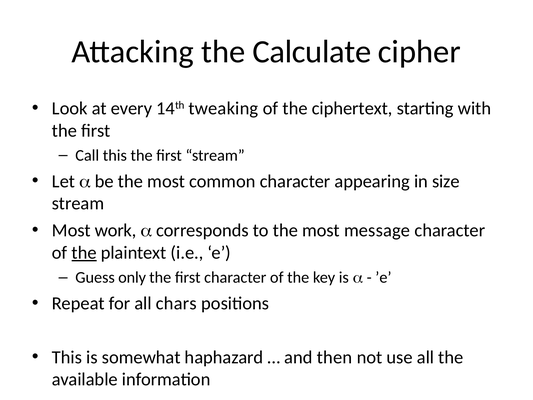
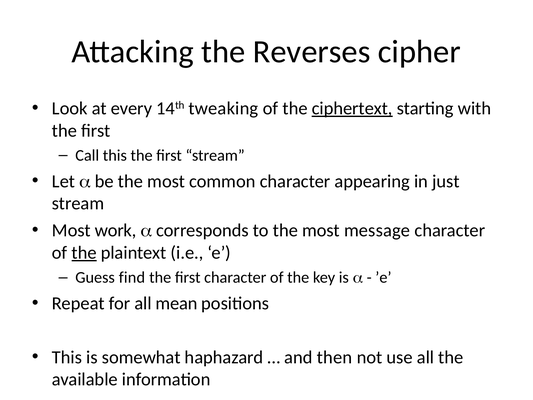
Calculate: Calculate -> Reverses (312, 52)
ciphertext underline: none -> present (352, 108)
size: size -> just (446, 181)
only: only -> find (132, 277)
chars: chars -> mean (177, 303)
